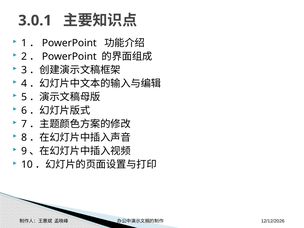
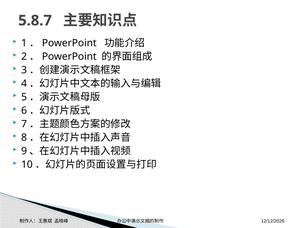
3.0.1: 3.0.1 -> 5.8.7 (35, 21)
